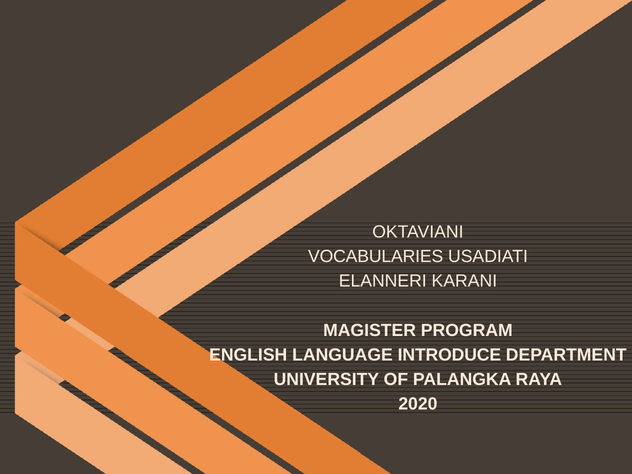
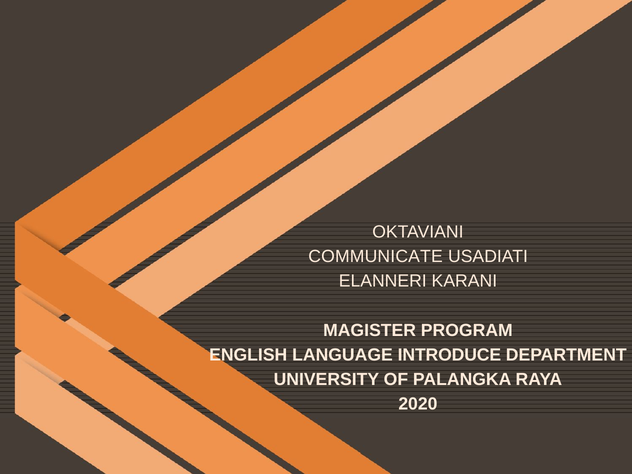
VOCABULARIES: VOCABULARIES -> COMMUNICATE (376, 257)
